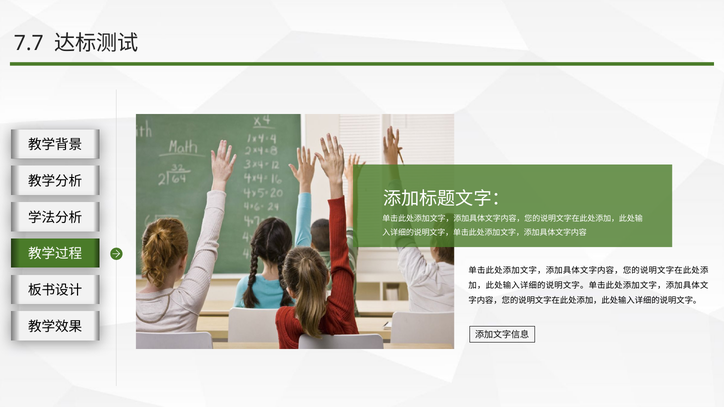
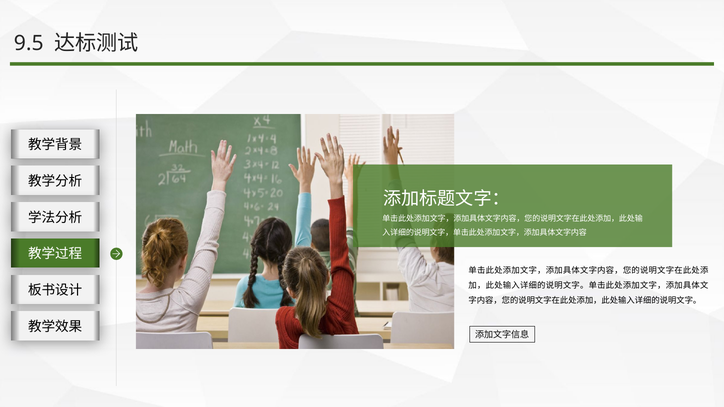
7.7: 7.7 -> 9.5 (29, 43)
